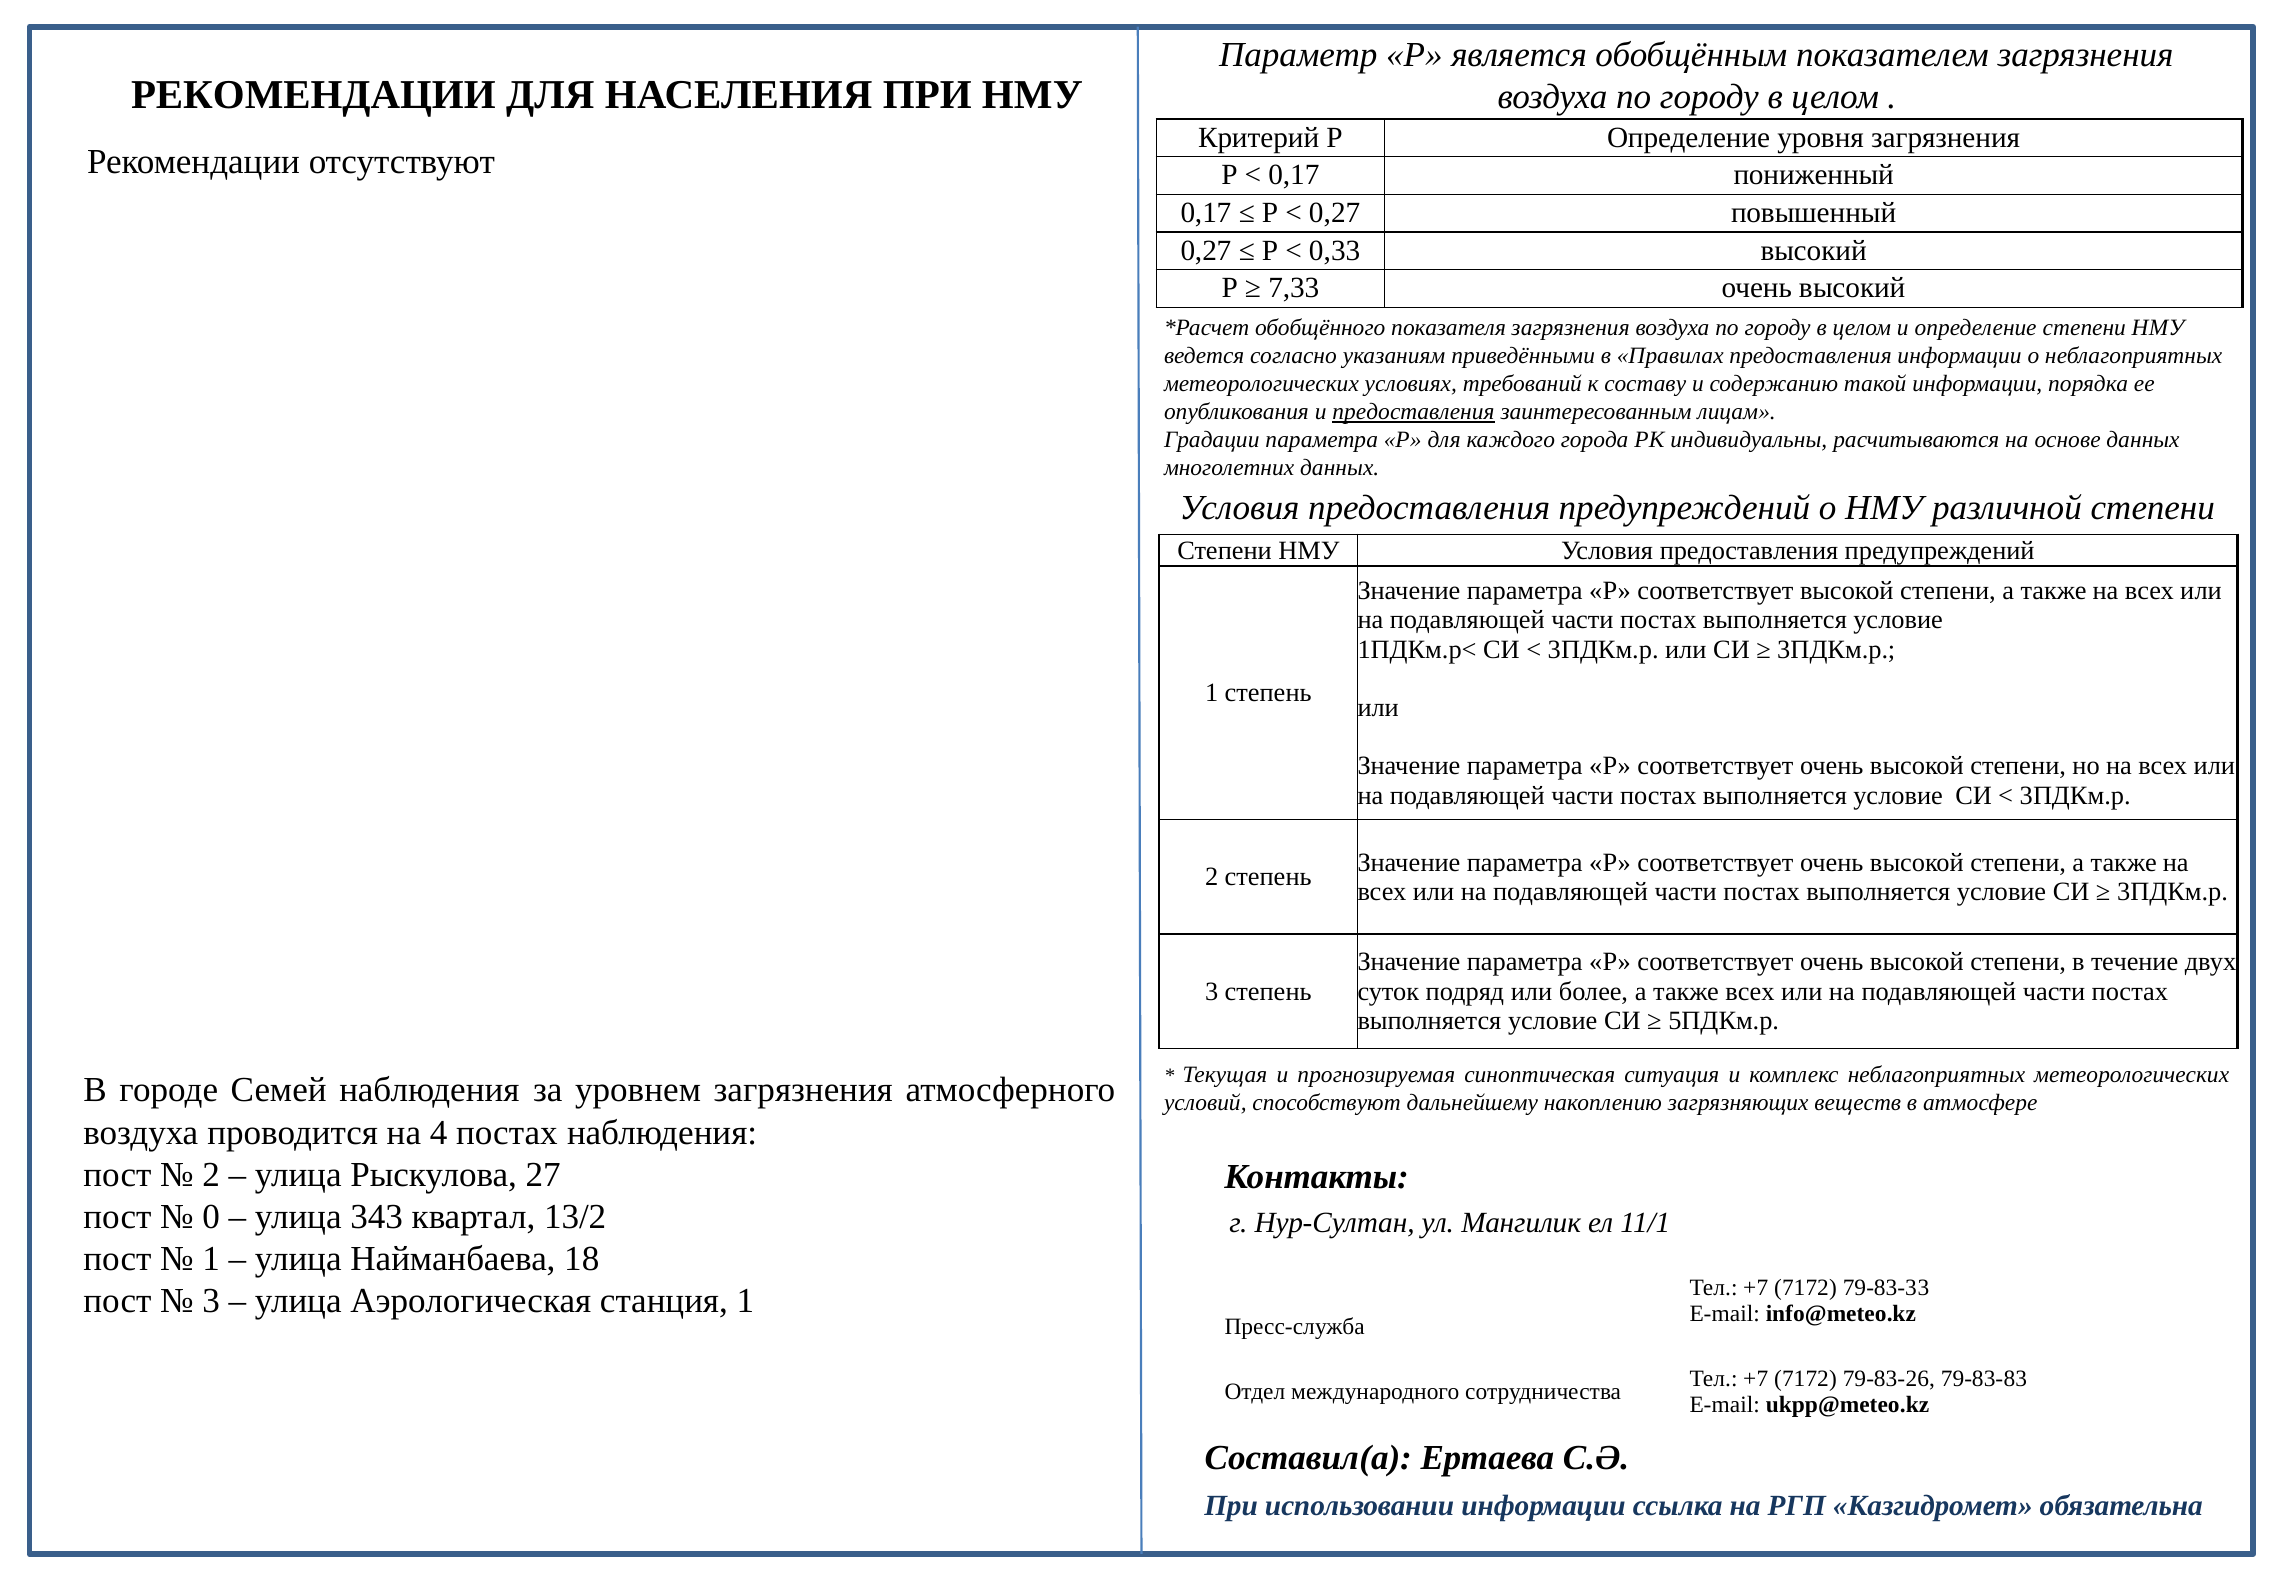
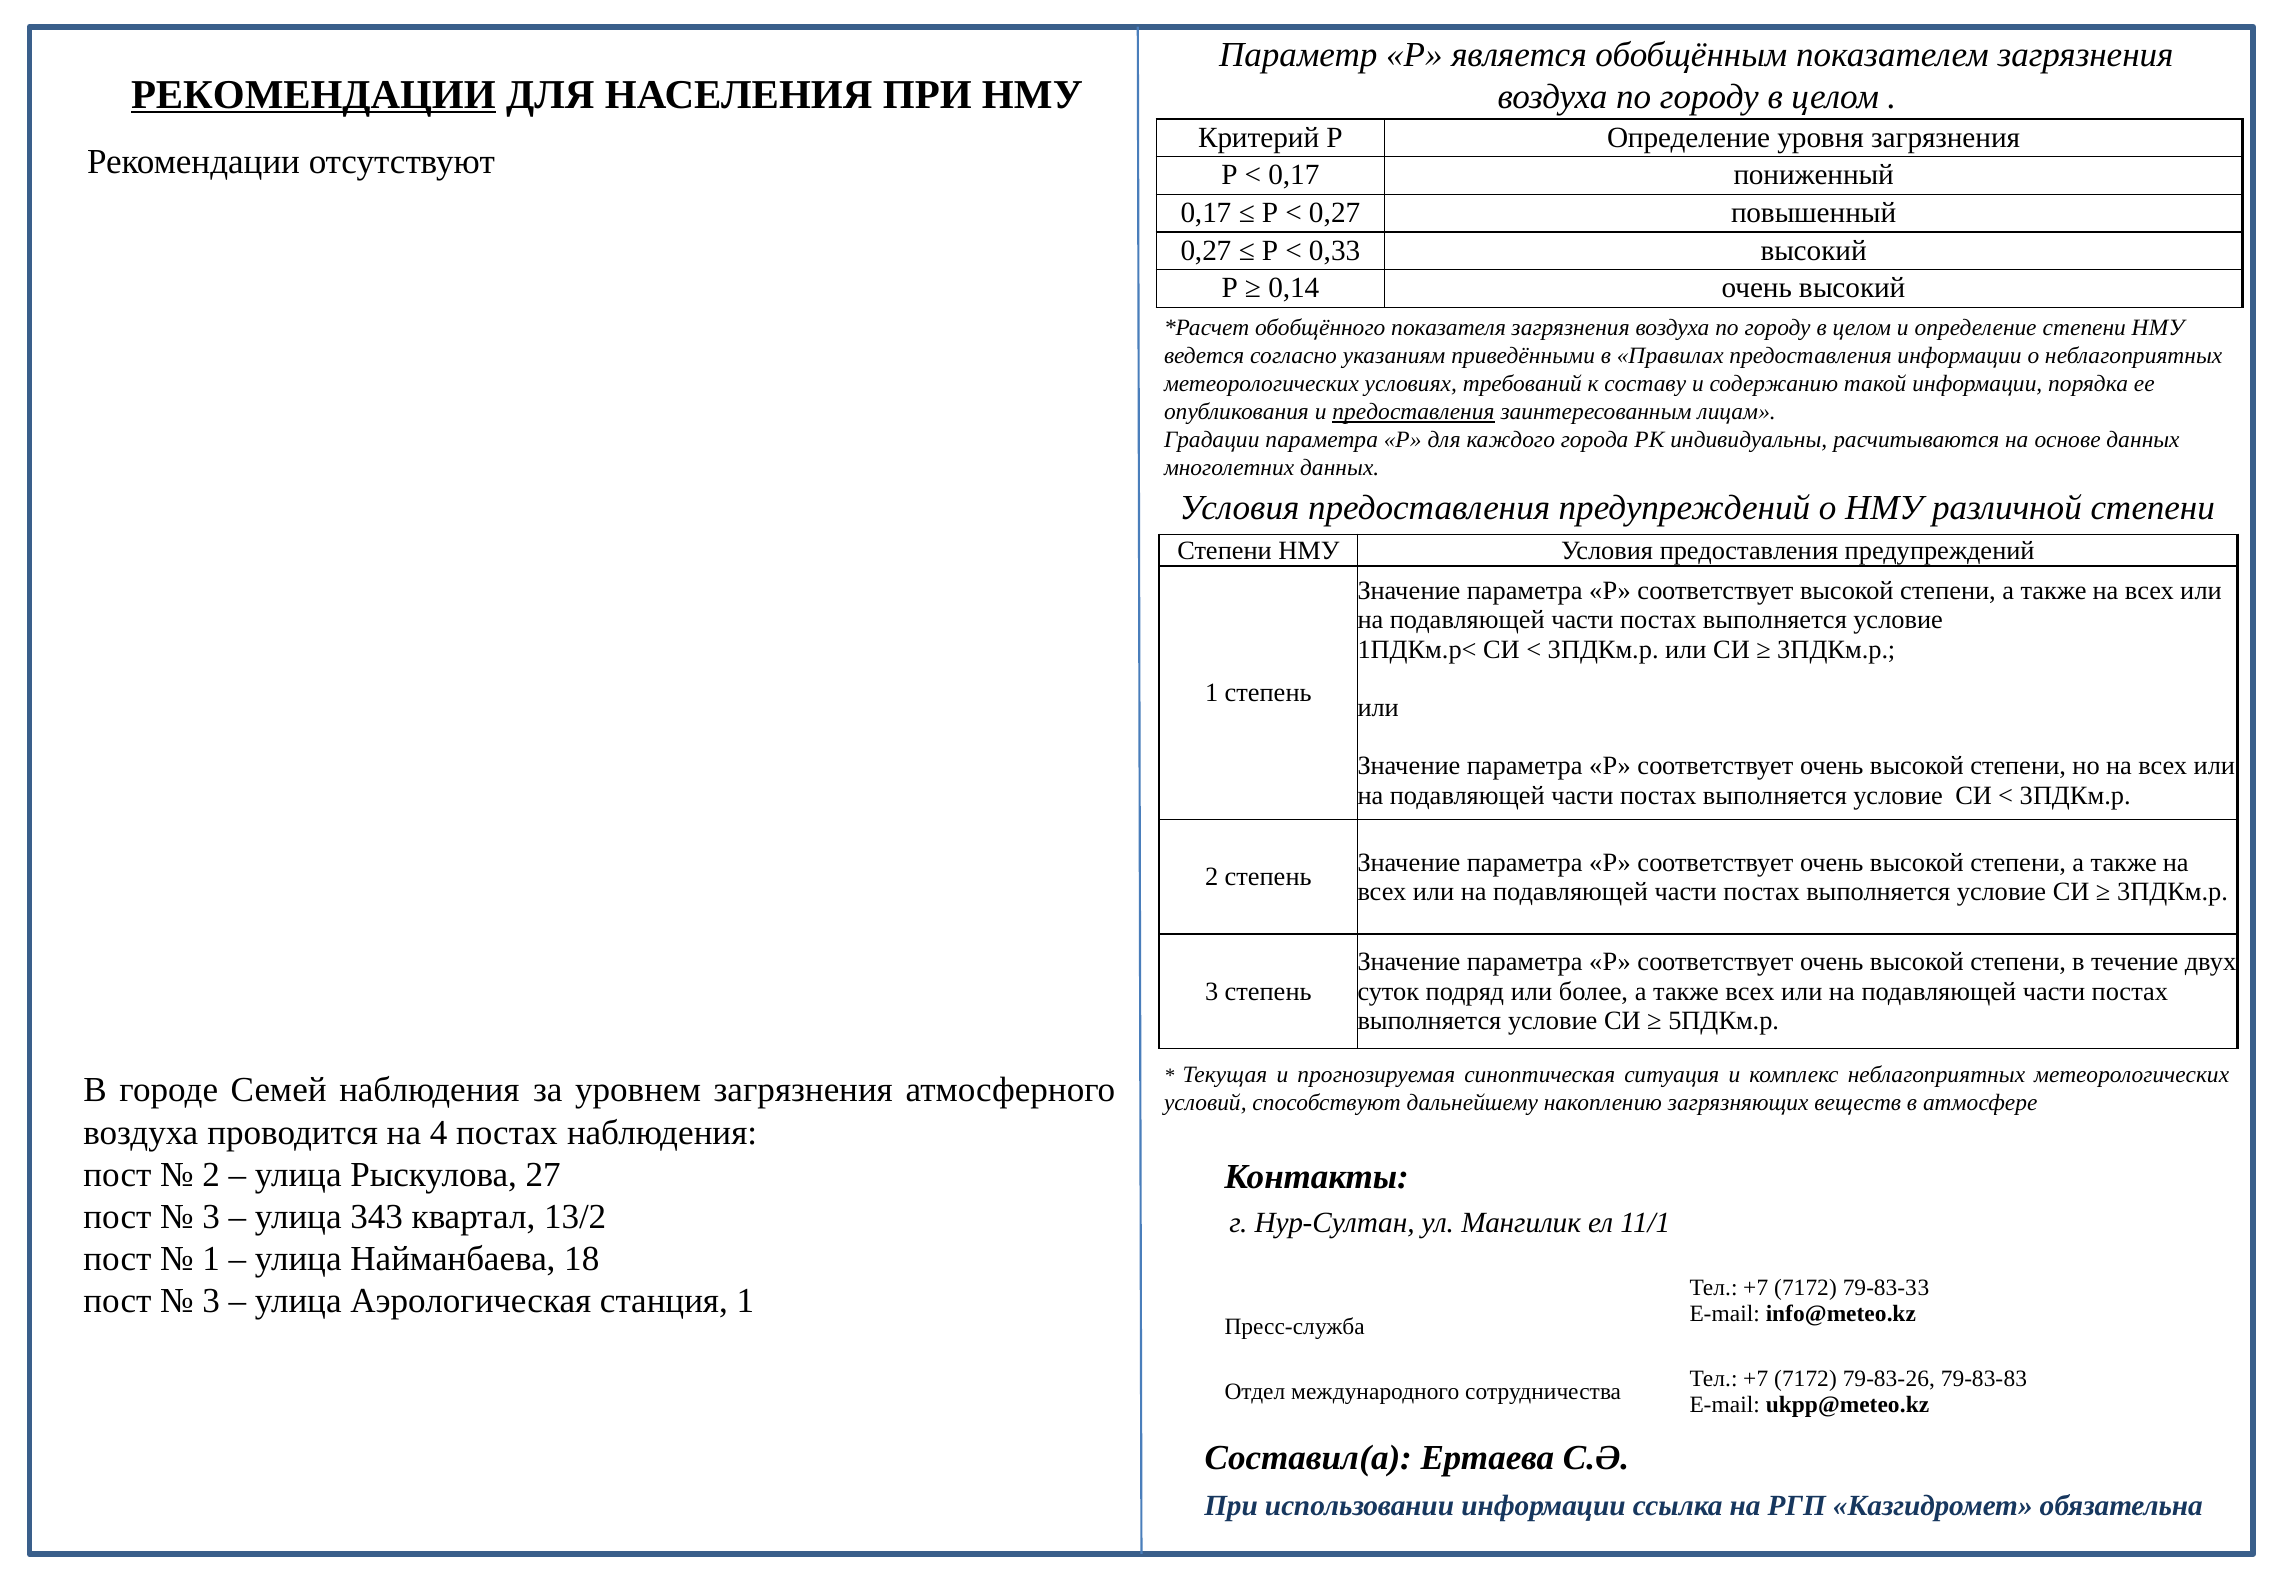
РЕКОМЕНДАЦИИ underline: none -> present (313, 95)
7,33: 7,33 -> 0,14 (1294, 288)
0: 0 -> 3 (211, 1216)
